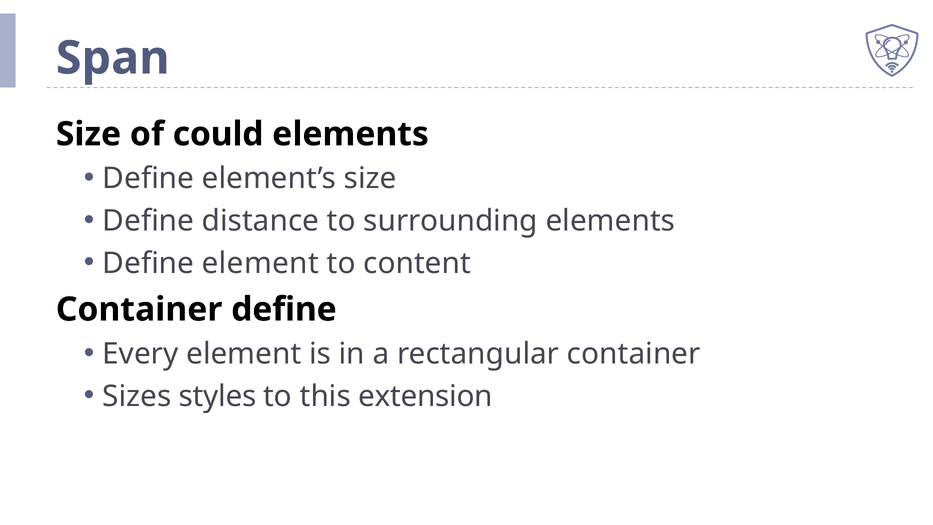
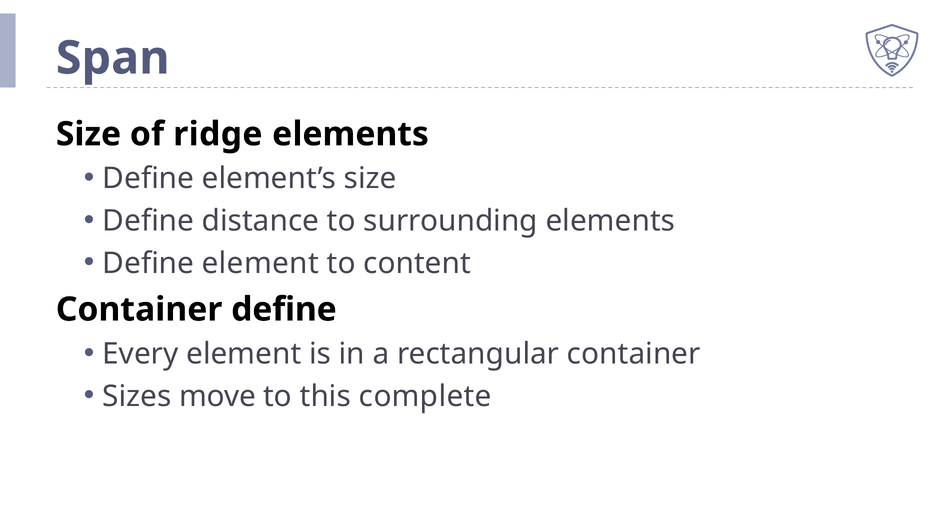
could: could -> ridge (218, 134)
styles: styles -> move (218, 396)
extension: extension -> complete (425, 396)
